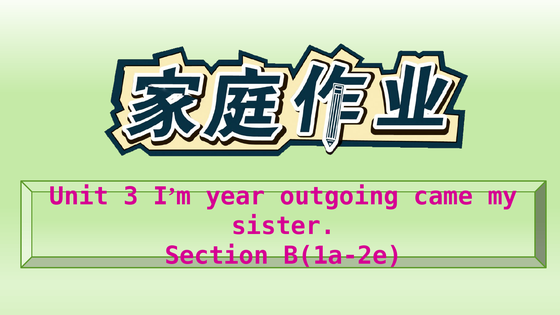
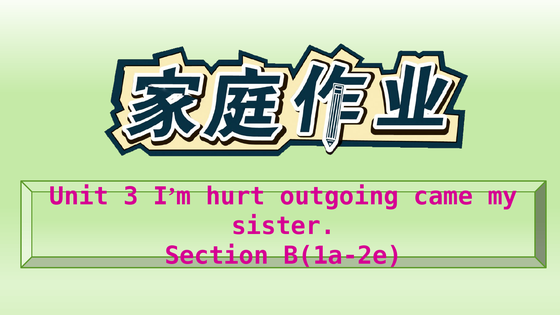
year: year -> hurt (235, 196)
